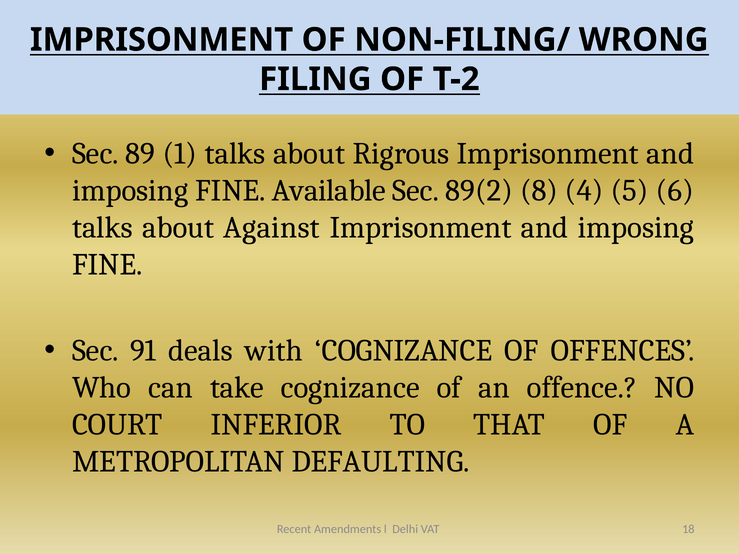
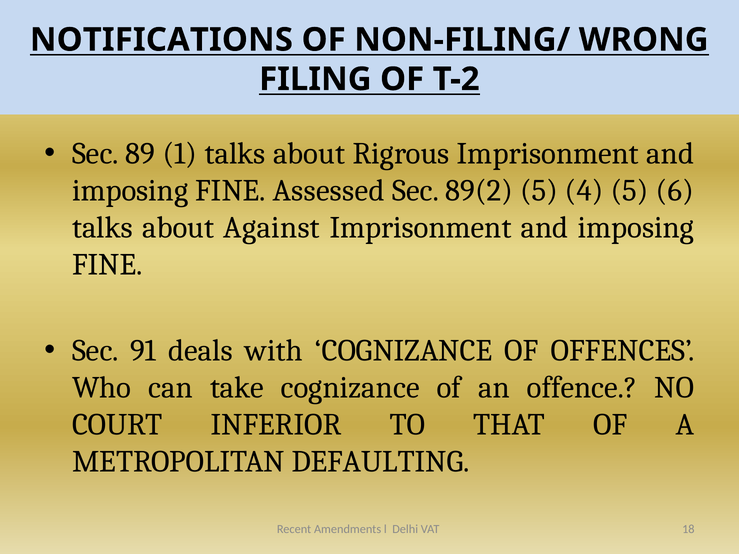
IMPRISONMENT: IMPRISONMENT -> NOTIFICATIONS (161, 40)
Available: Available -> Assessed (329, 191)
89(2 8: 8 -> 5 (539, 191)
